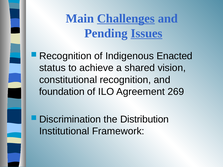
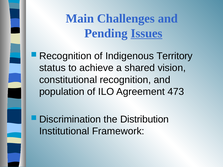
Challenges underline: present -> none (126, 19)
Enacted: Enacted -> Territory (175, 56)
foundation: foundation -> population (62, 92)
269: 269 -> 473 (176, 92)
